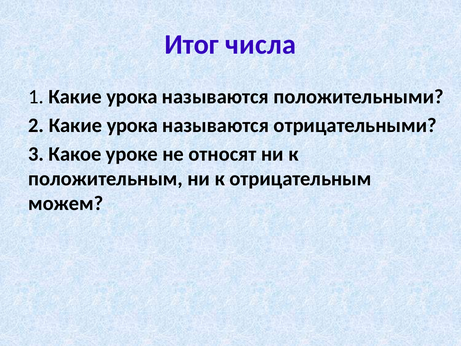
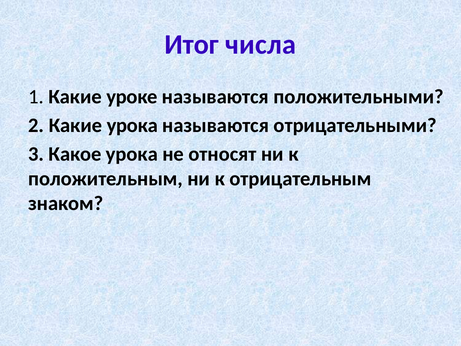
1 Какие урока: урока -> уроке (132, 97)
Какое уроке: уроке -> урока (132, 154)
можем: можем -> знаком (66, 203)
